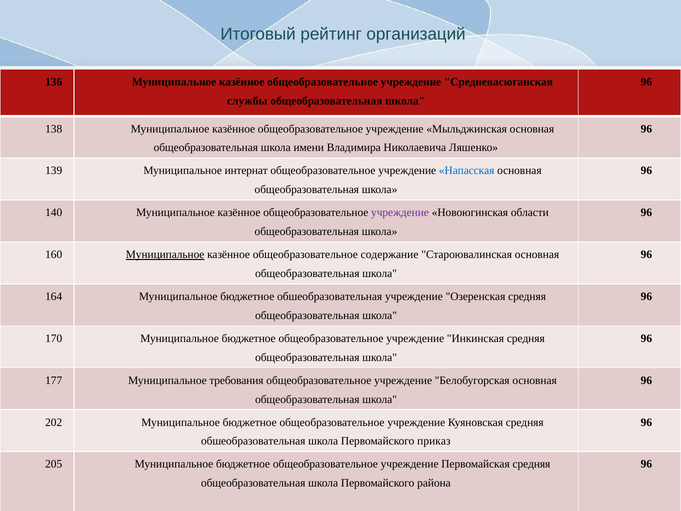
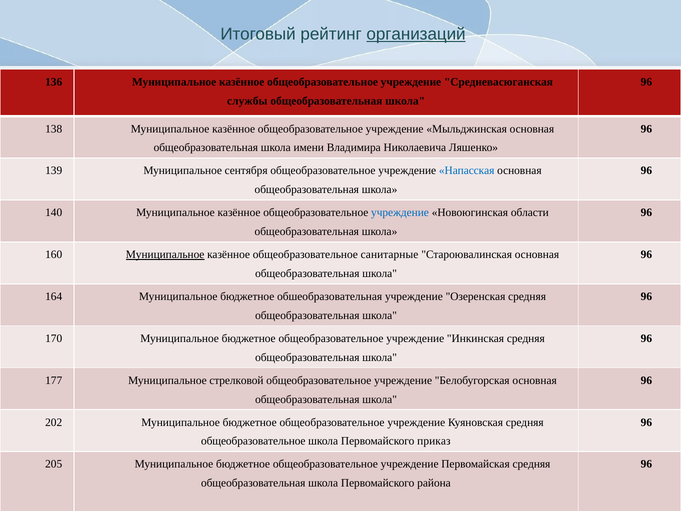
организаций underline: none -> present (416, 34)
интернат: интернат -> сентября (246, 171)
учреждение colour: purple -> blue (400, 213)
содержание: содержание -> санитарные (390, 254)
требования: требования -> стрелковой (237, 380)
обшеобразовательная: обшеобразовательная -> общеобразовательное (253, 441)
